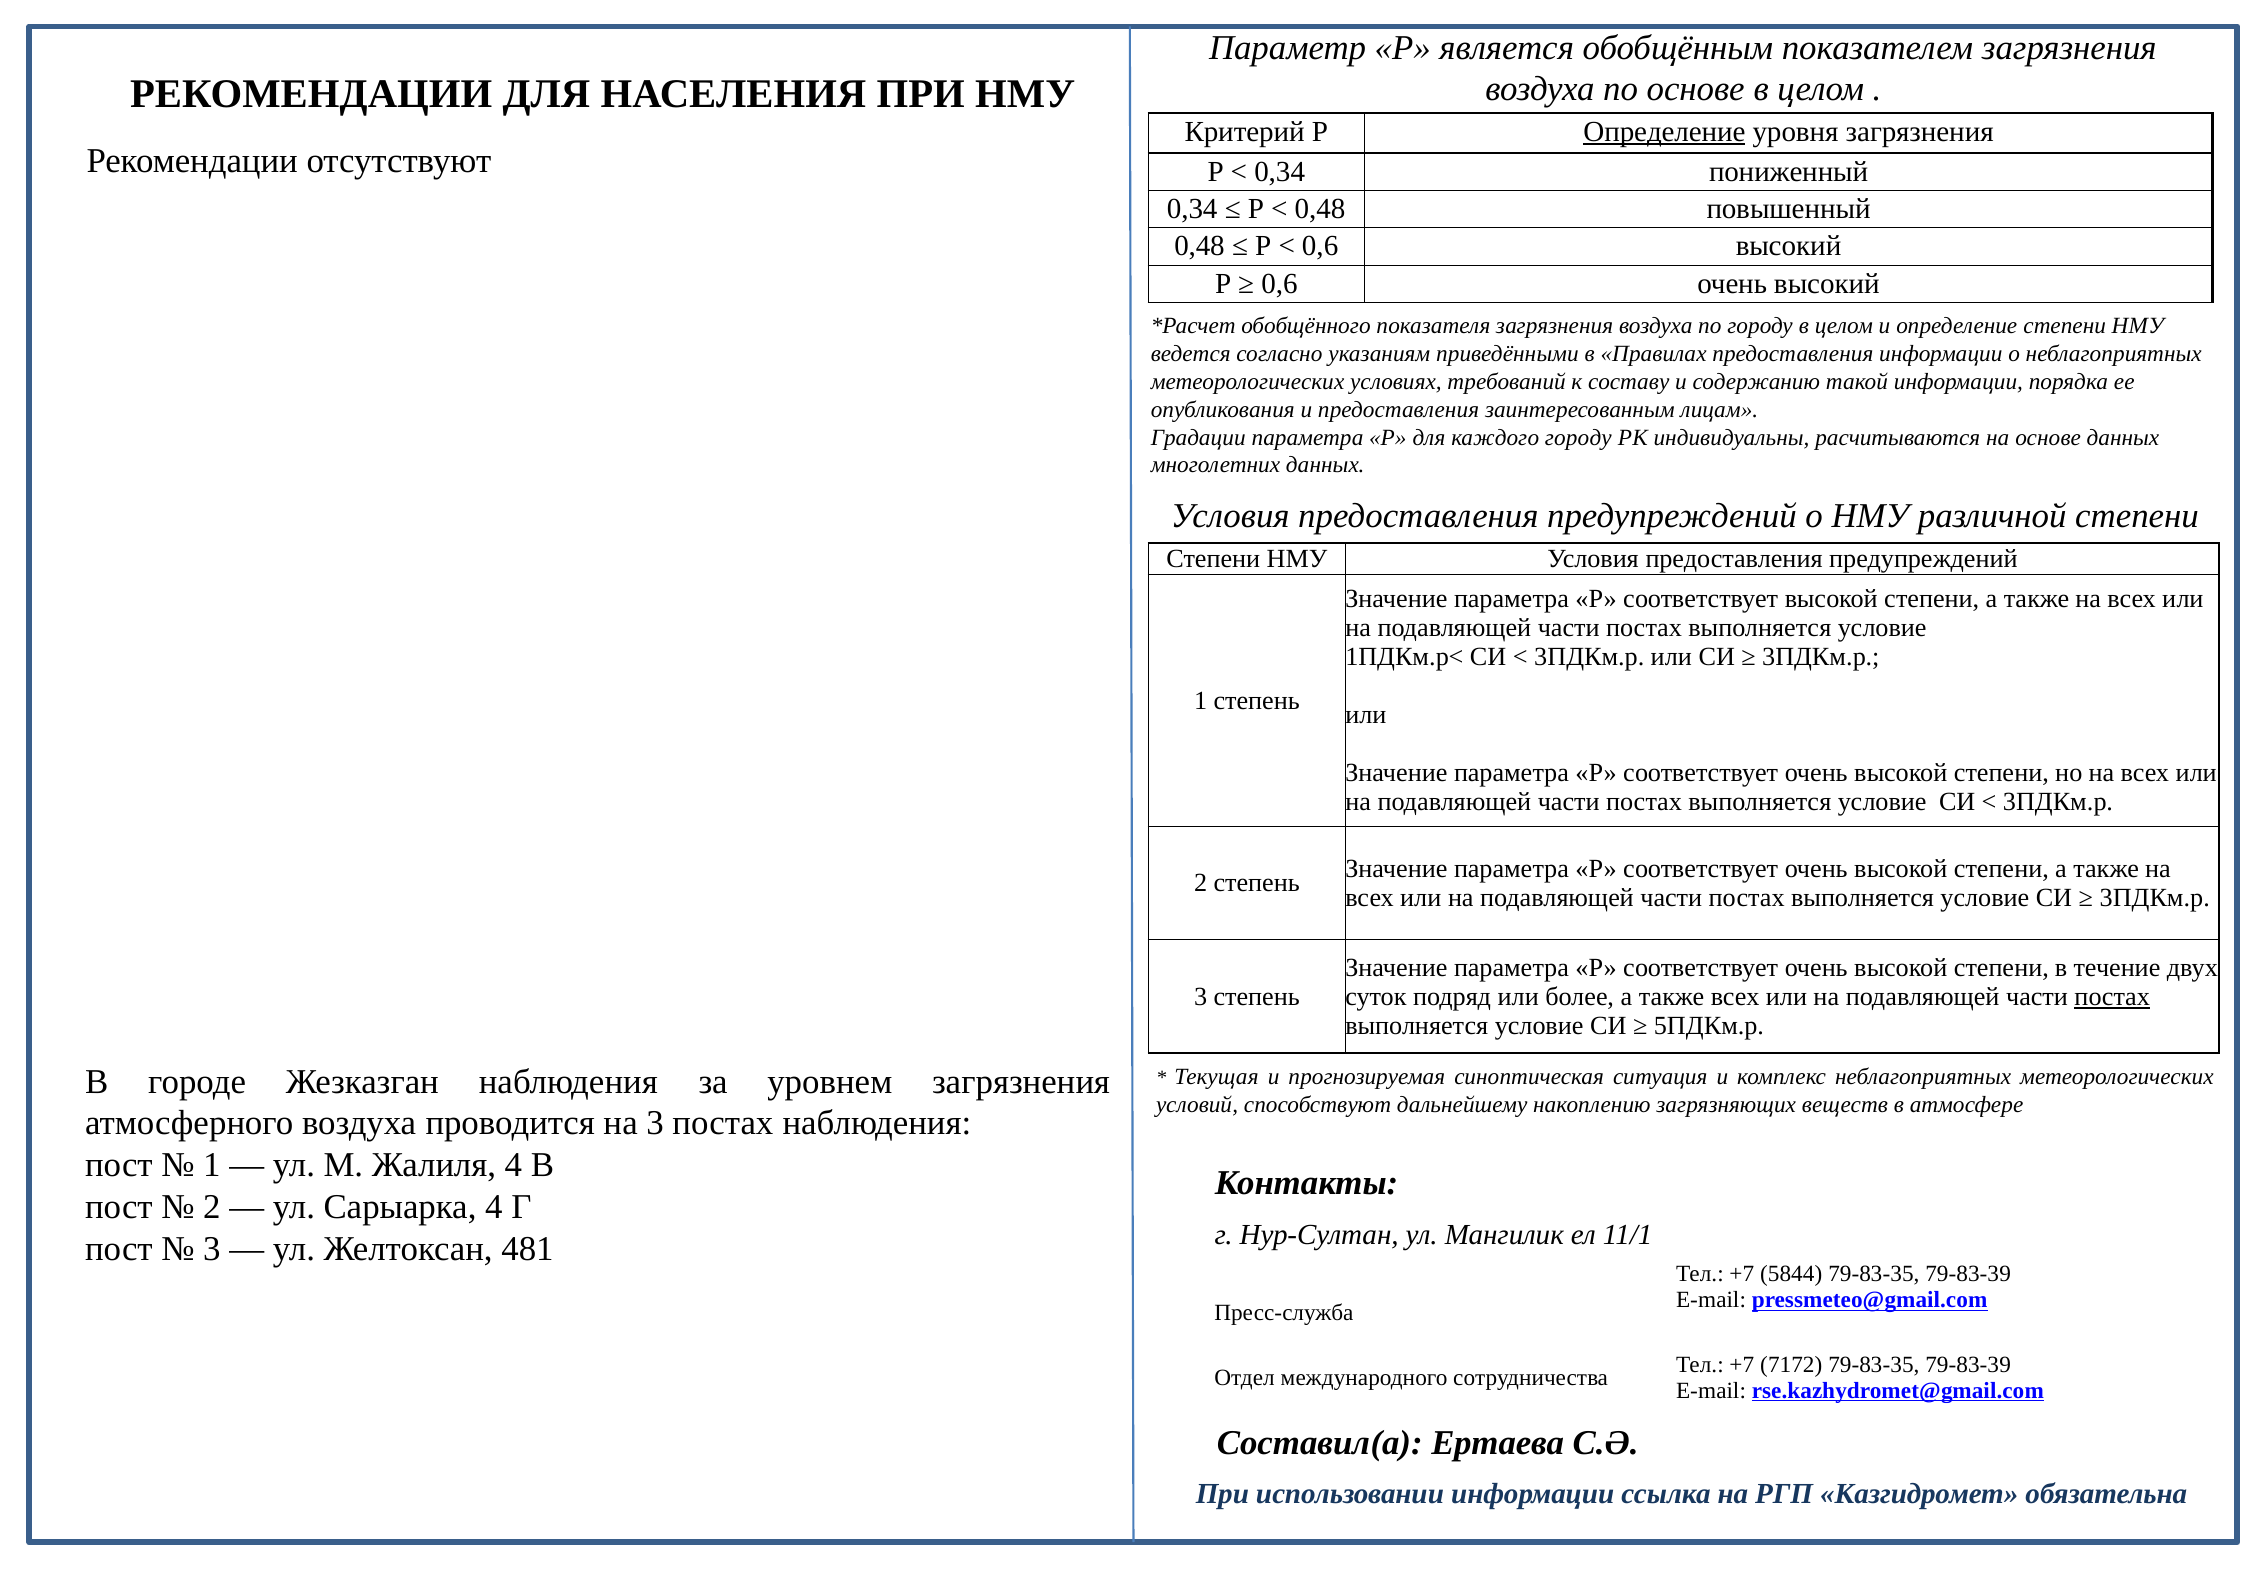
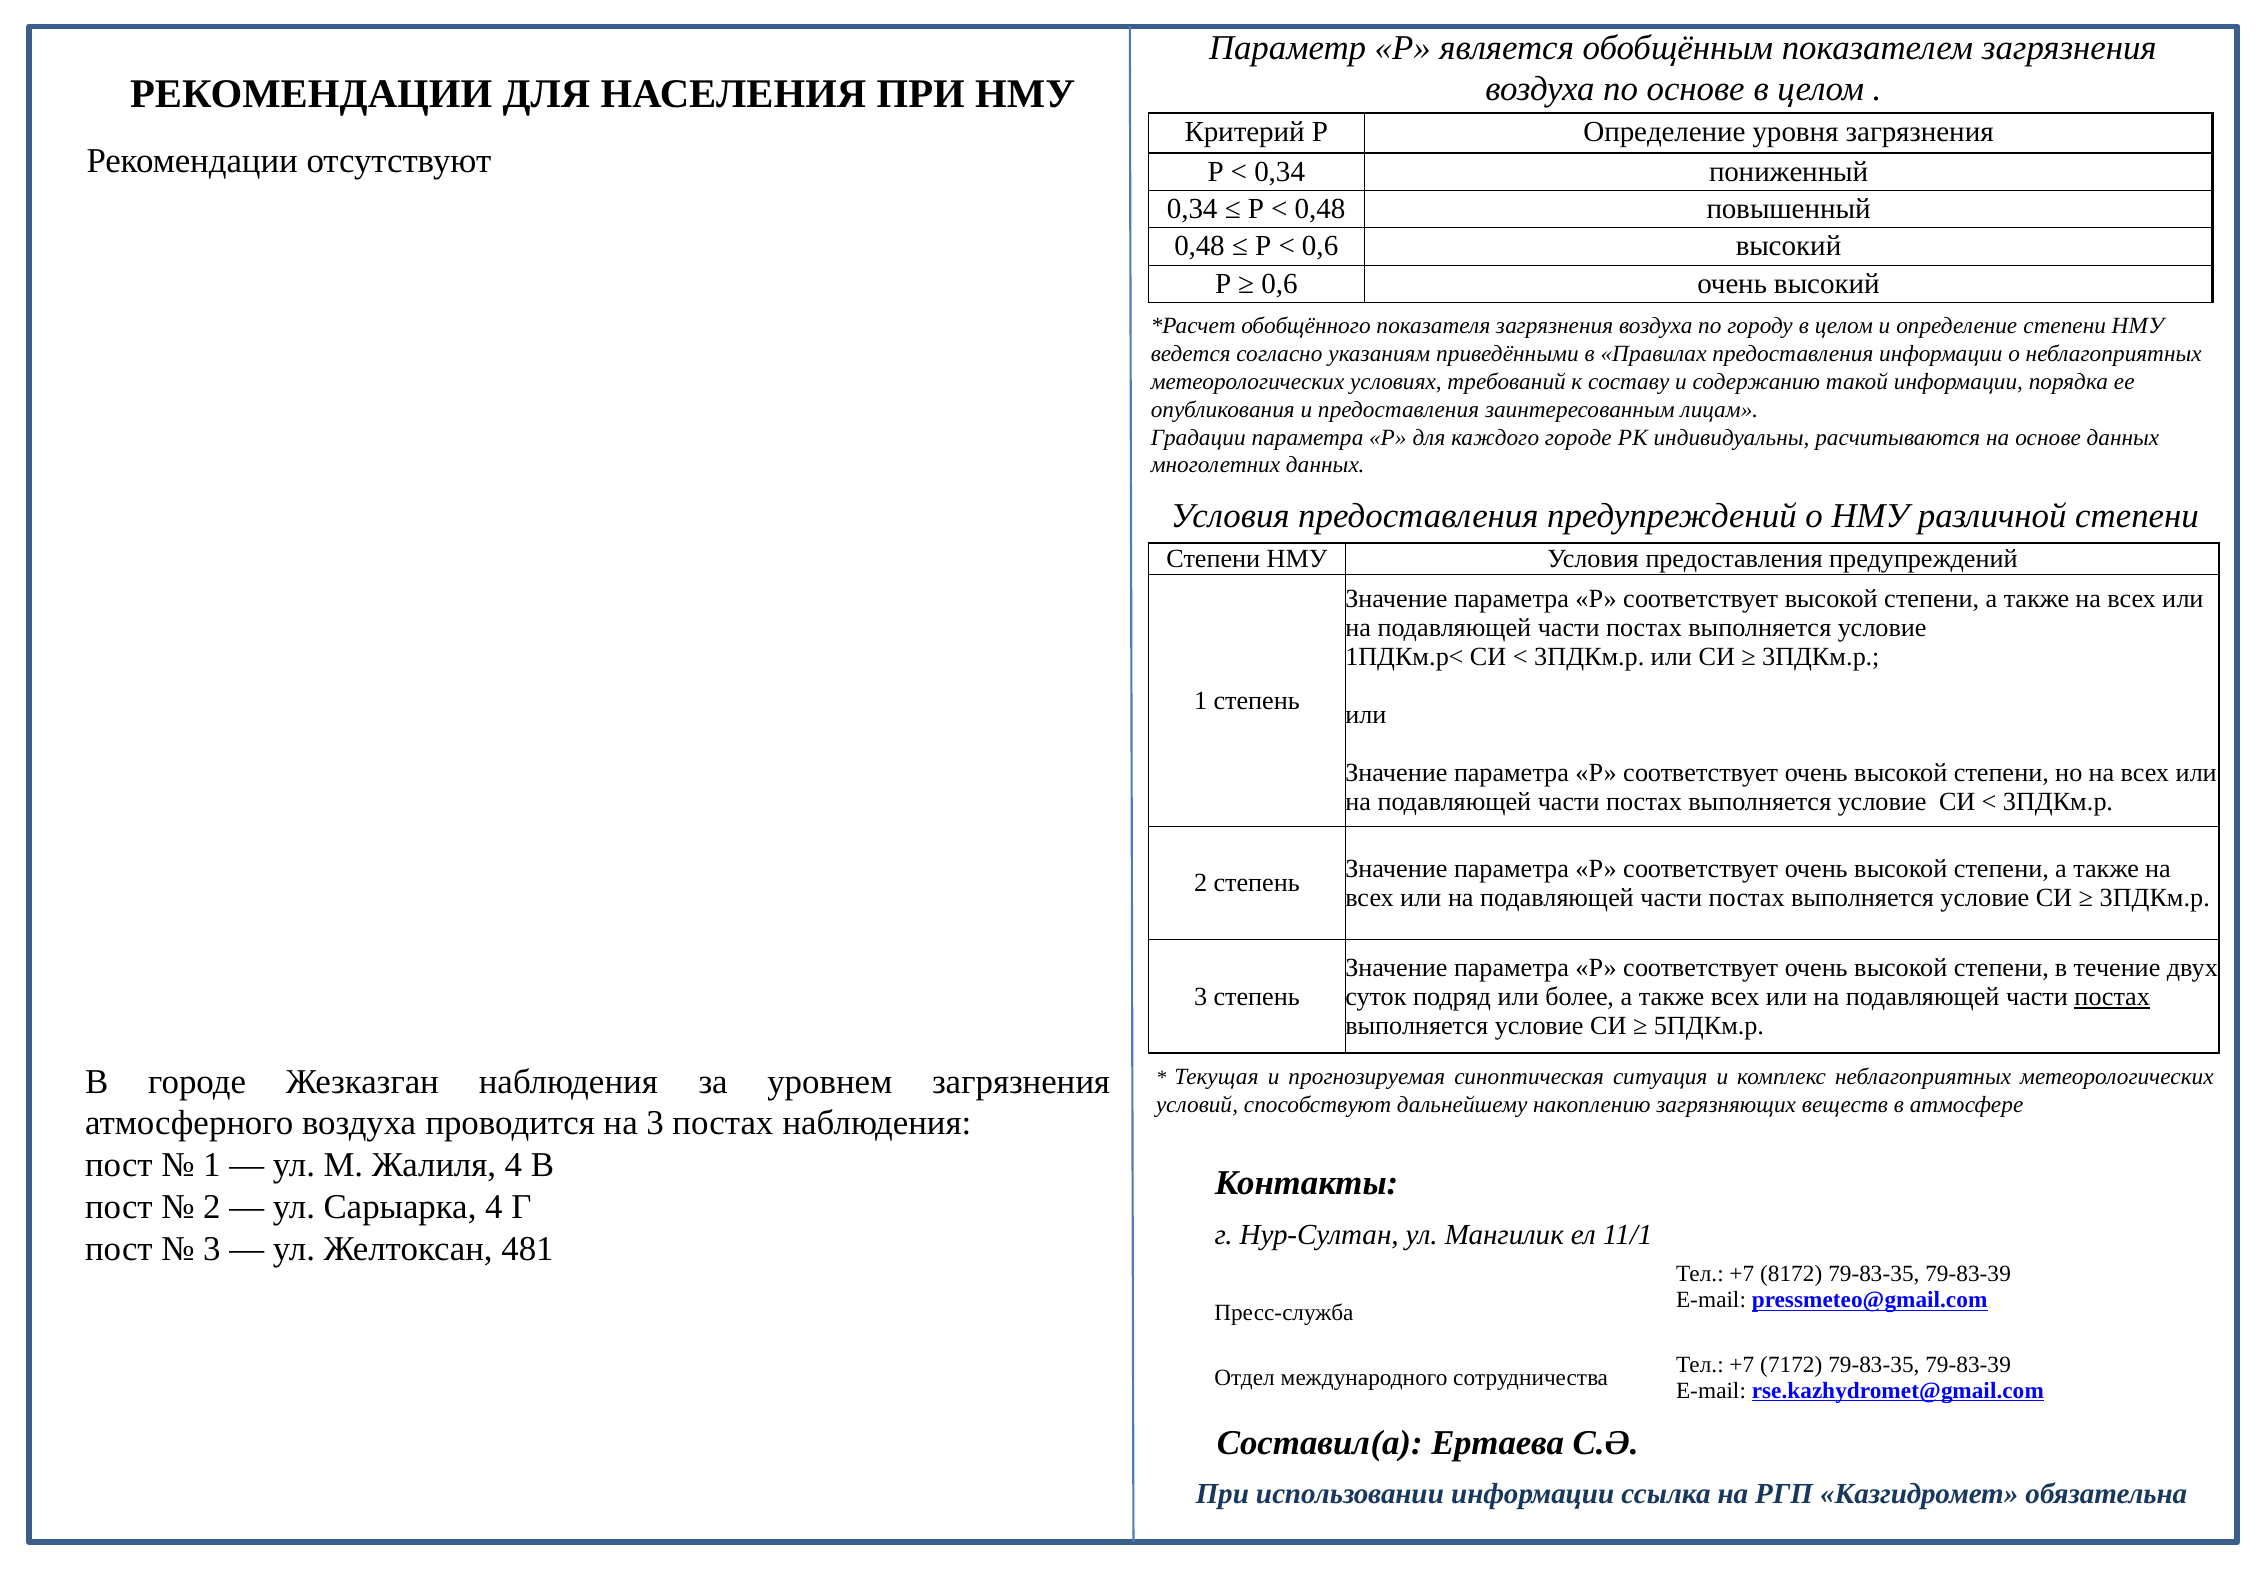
Определение underline: present -> none (1664, 132)
каждого городу: городу -> городе (1578, 438)
5844: 5844 -> 8172 (1791, 1274)
